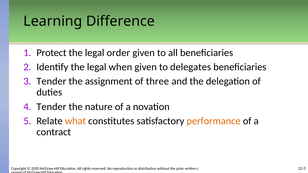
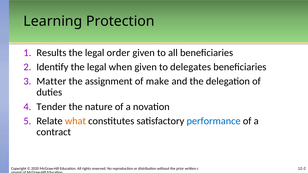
Difference: Difference -> Protection (120, 21)
Protect: Protect -> Results (51, 53)
Tender: Tender -> Matter (51, 81)
three: three -> make (157, 81)
performance colour: orange -> blue (214, 121)
